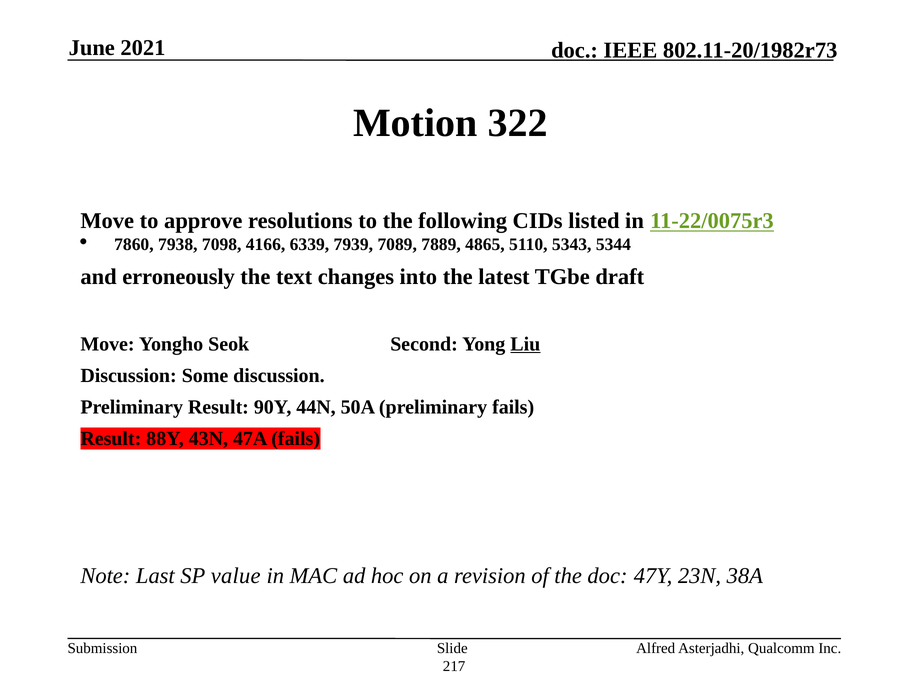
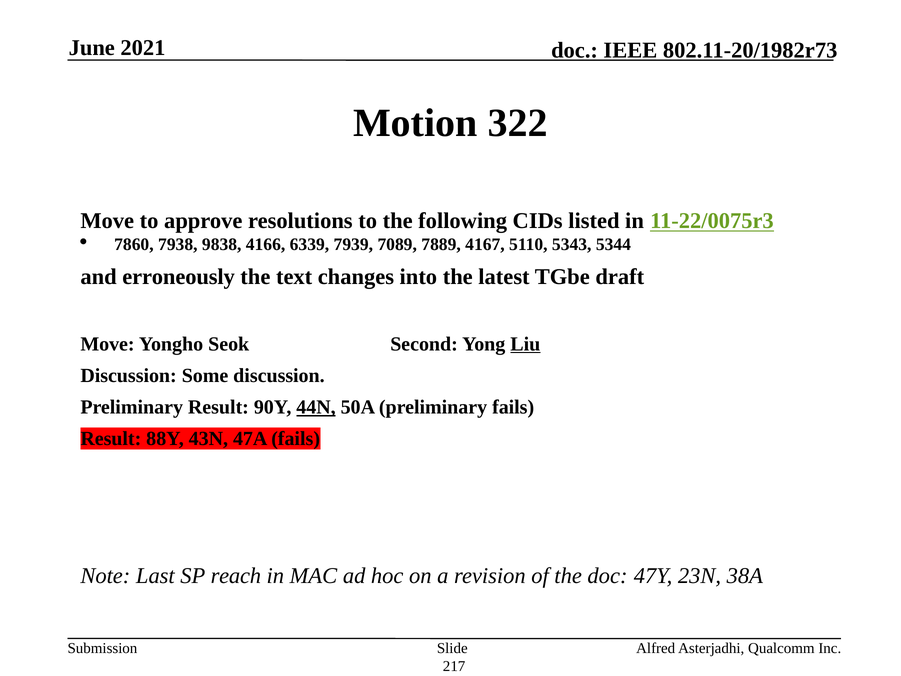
7098: 7098 -> 9838 (222, 245)
4865: 4865 -> 4167 (485, 245)
44N underline: none -> present (316, 407)
value: value -> reach (236, 575)
